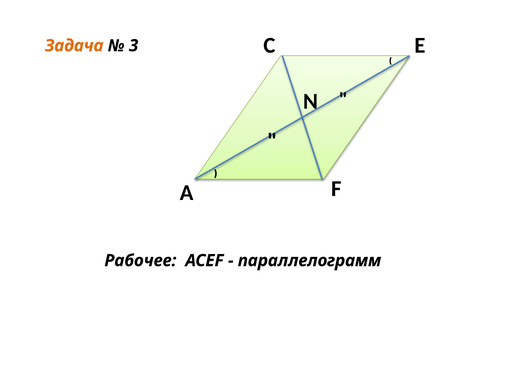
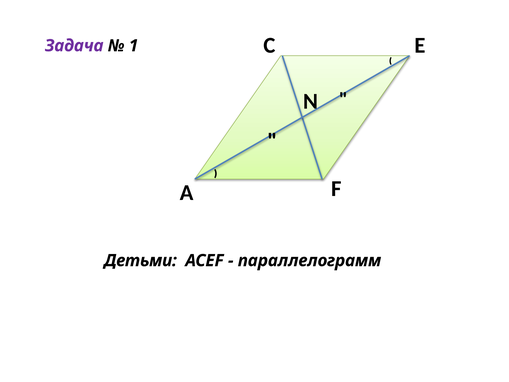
Задача colour: orange -> purple (74, 46)
3: 3 -> 1 (134, 46)
Рабочее: Рабочее -> Детьми (141, 260)
